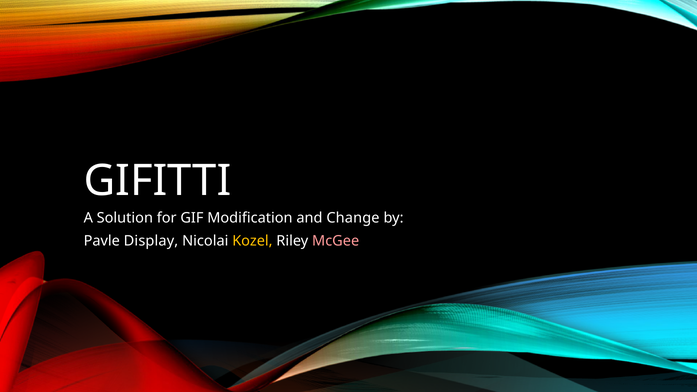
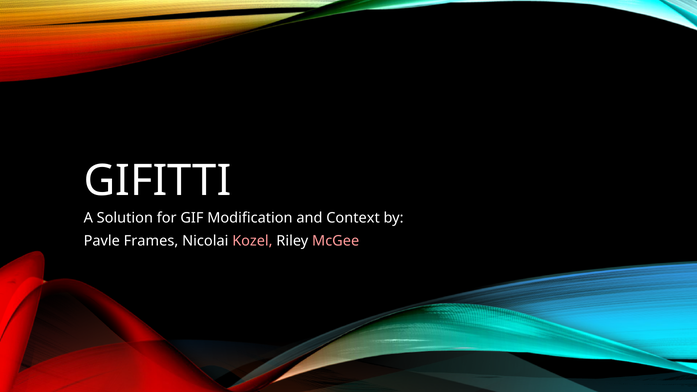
Change: Change -> Context (353, 218)
Display: Display -> Frames (151, 241)
Kozel colour: yellow -> pink (252, 241)
